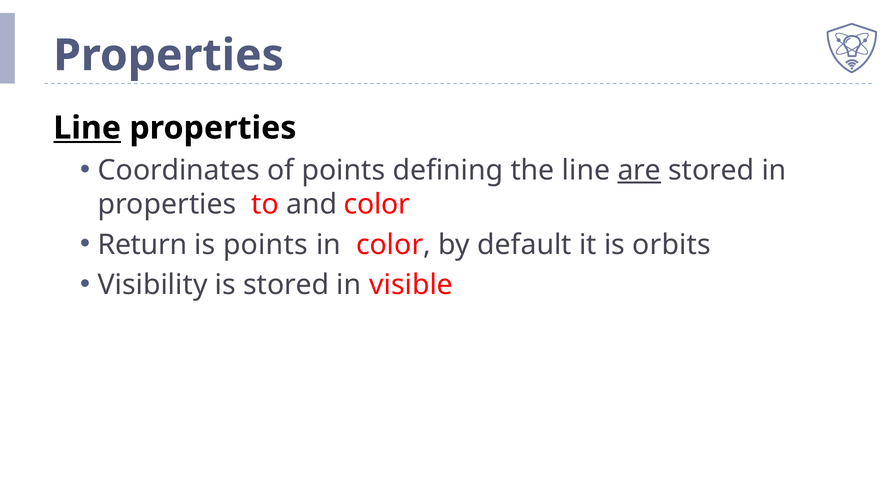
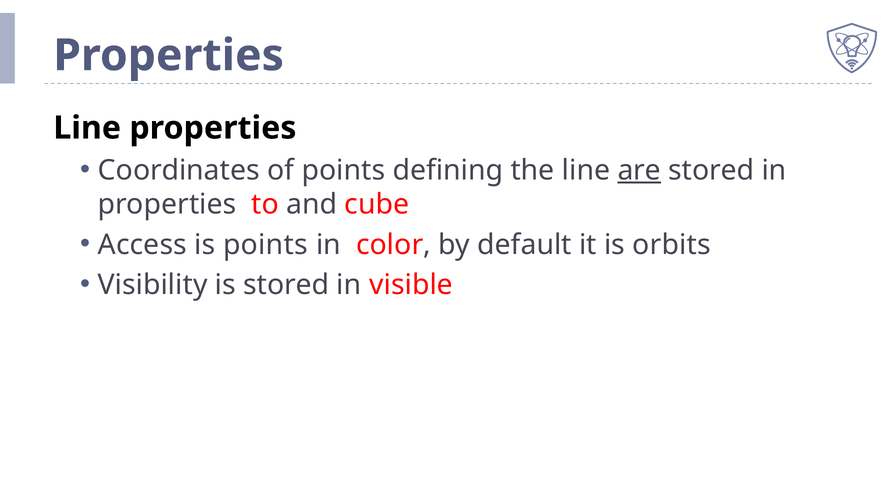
Line underline: present -> none (87, 128)
and color: color -> cube (377, 204)
Return: Return -> Access (142, 245)
